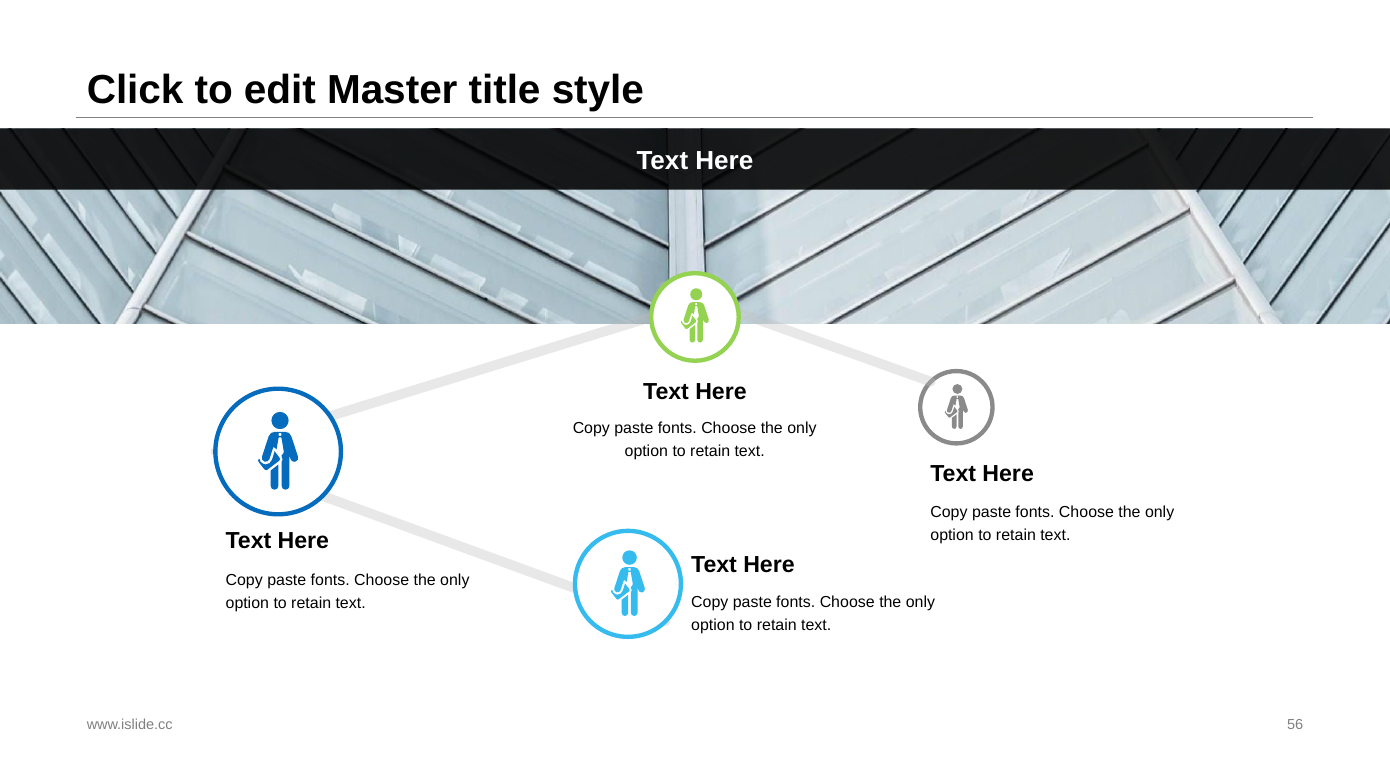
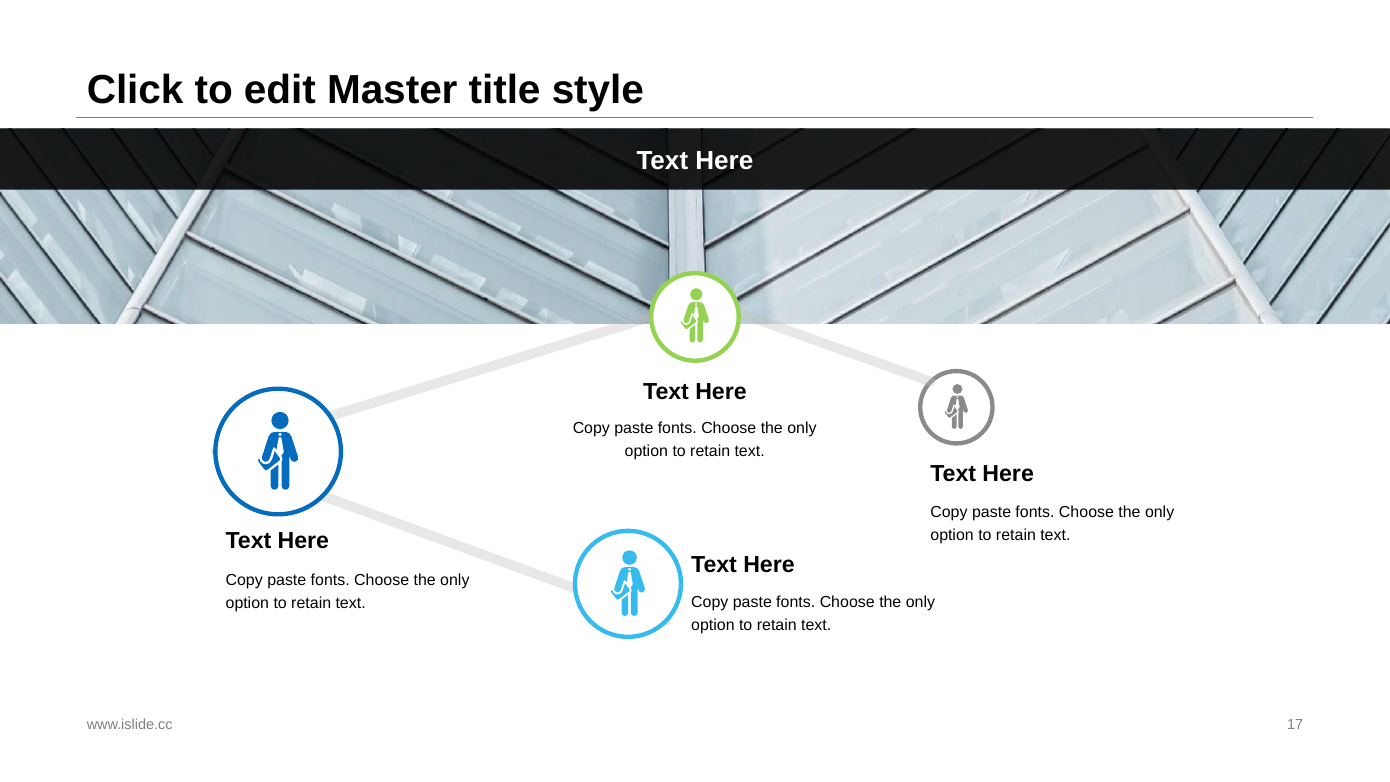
56: 56 -> 17 (1295, 724)
